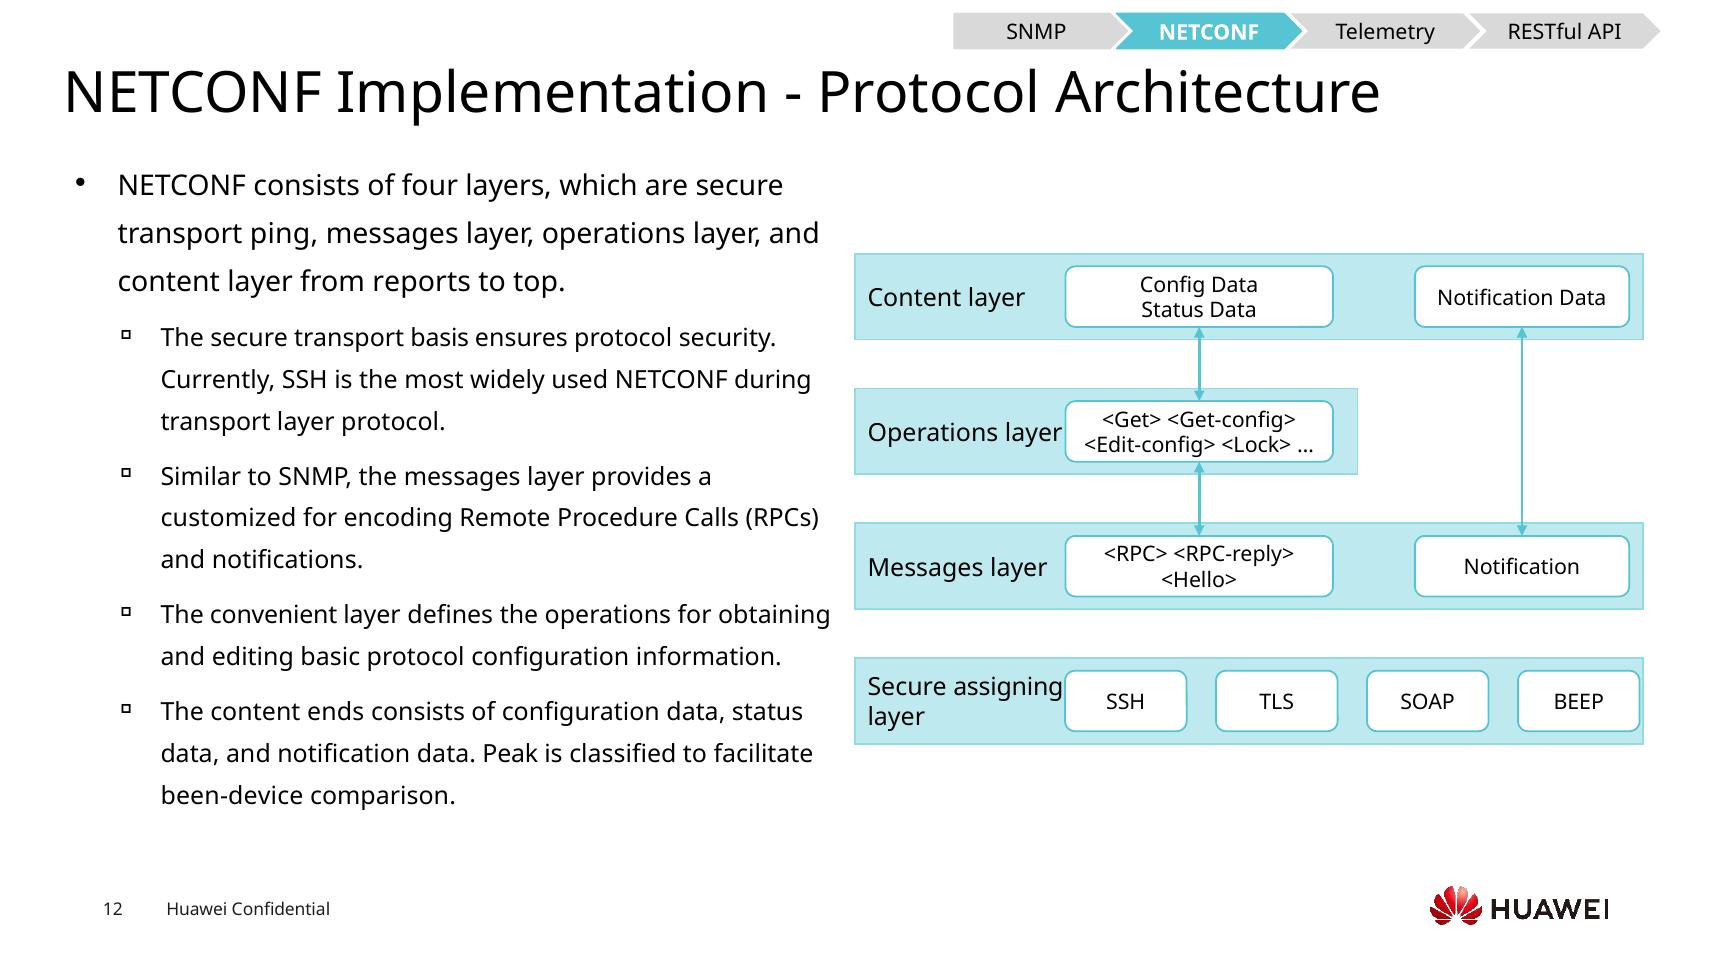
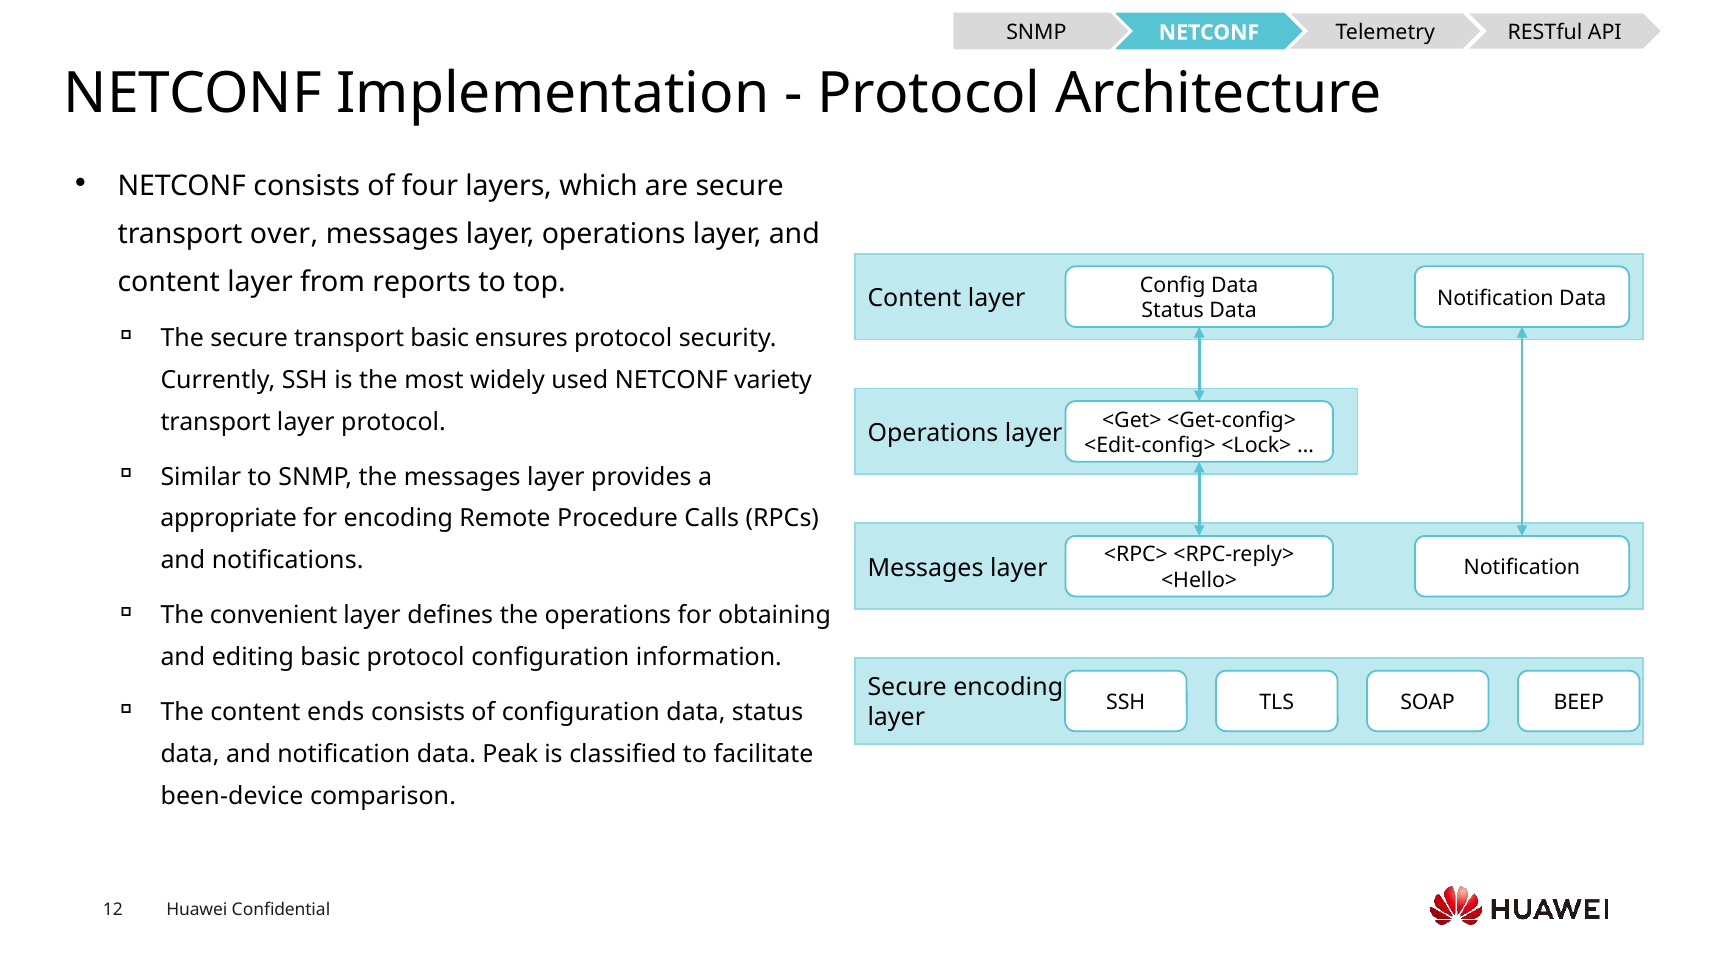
ping: ping -> over (284, 234)
transport basis: basis -> basic (440, 338)
during: during -> variety (773, 380)
customized: customized -> appropriate (229, 519)
Secure assigning: assigning -> encoding (1008, 688)
